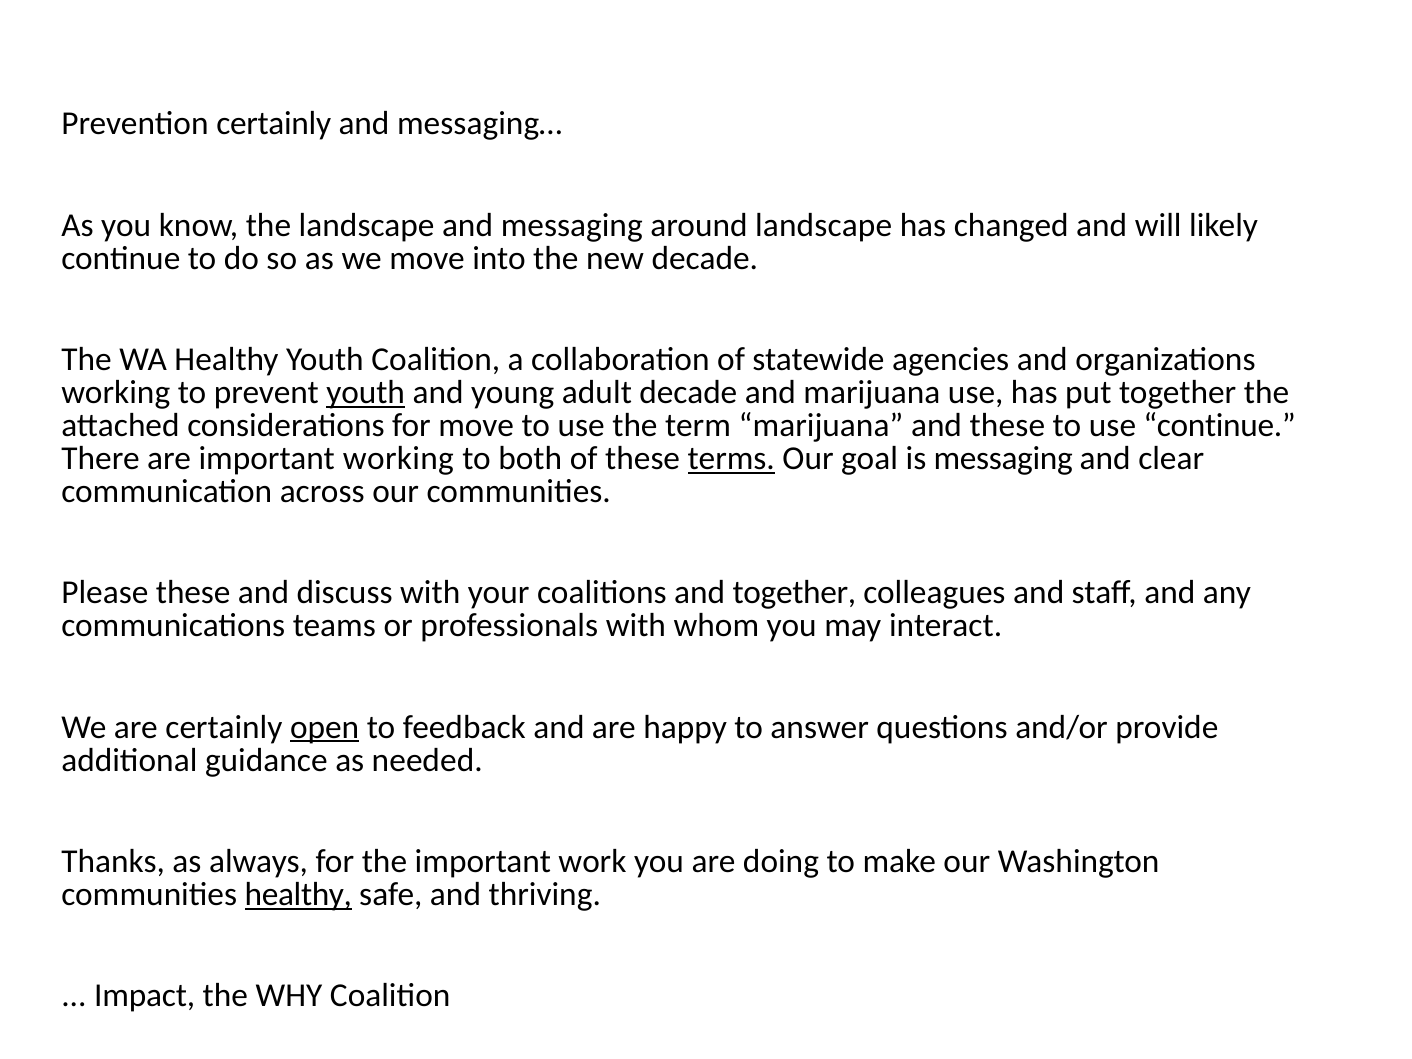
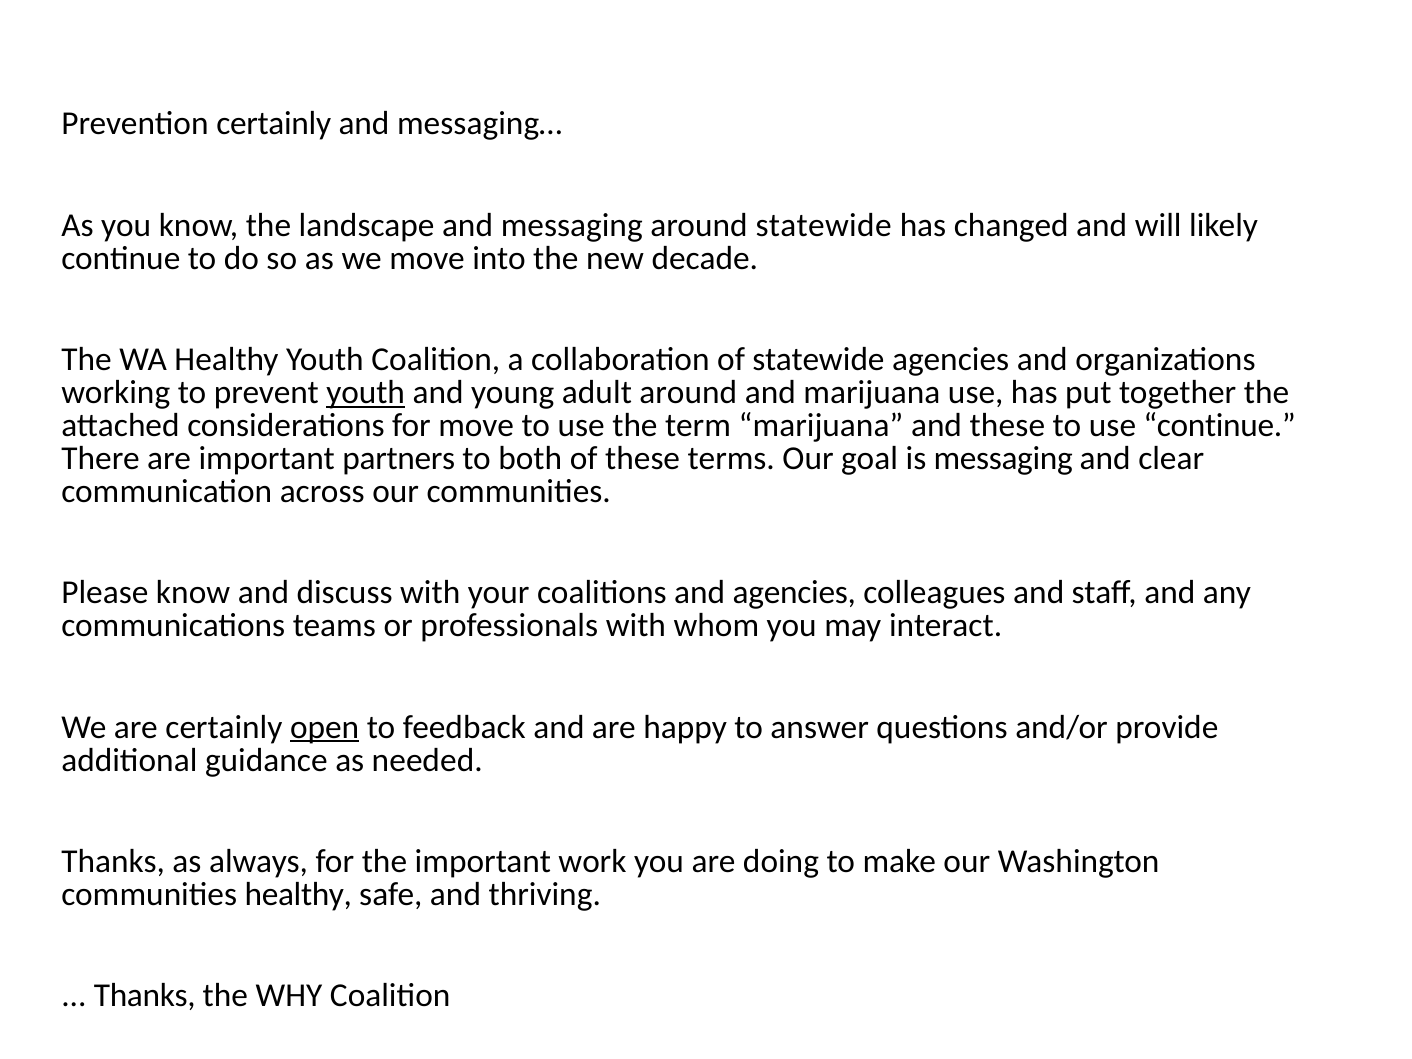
around landscape: landscape -> statewide (824, 225)
adult decade: decade -> around (688, 392)
important working: working -> partners (399, 459)
terms underline: present -> none (731, 459)
Please these: these -> know (193, 593)
and together: together -> agencies (794, 593)
healthy underline: present -> none (298, 894)
Impact: Impact -> Thanks (145, 996)
